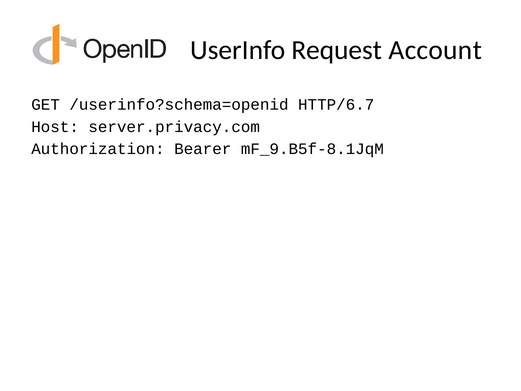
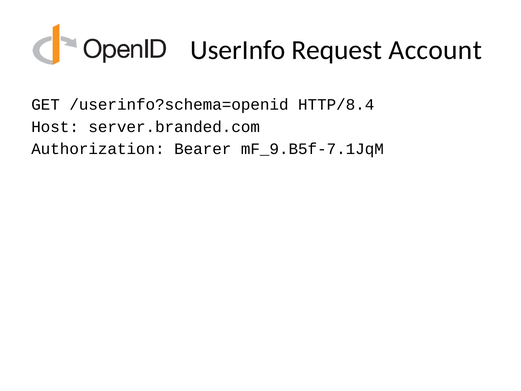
HTTP/6.7: HTTP/6.7 -> HTTP/8.4 (336, 104)
server.privacy.com: server.privacy.com -> server.branded.com (174, 127)
mF_9.B5f-8.1JqM: mF_9.B5f-8.1JqM -> mF_9.B5f-7.1JqM (312, 149)
